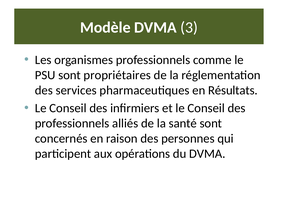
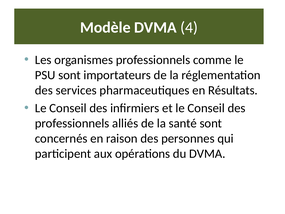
3: 3 -> 4 (189, 27)
propriétaires: propriétaires -> importateurs (117, 75)
